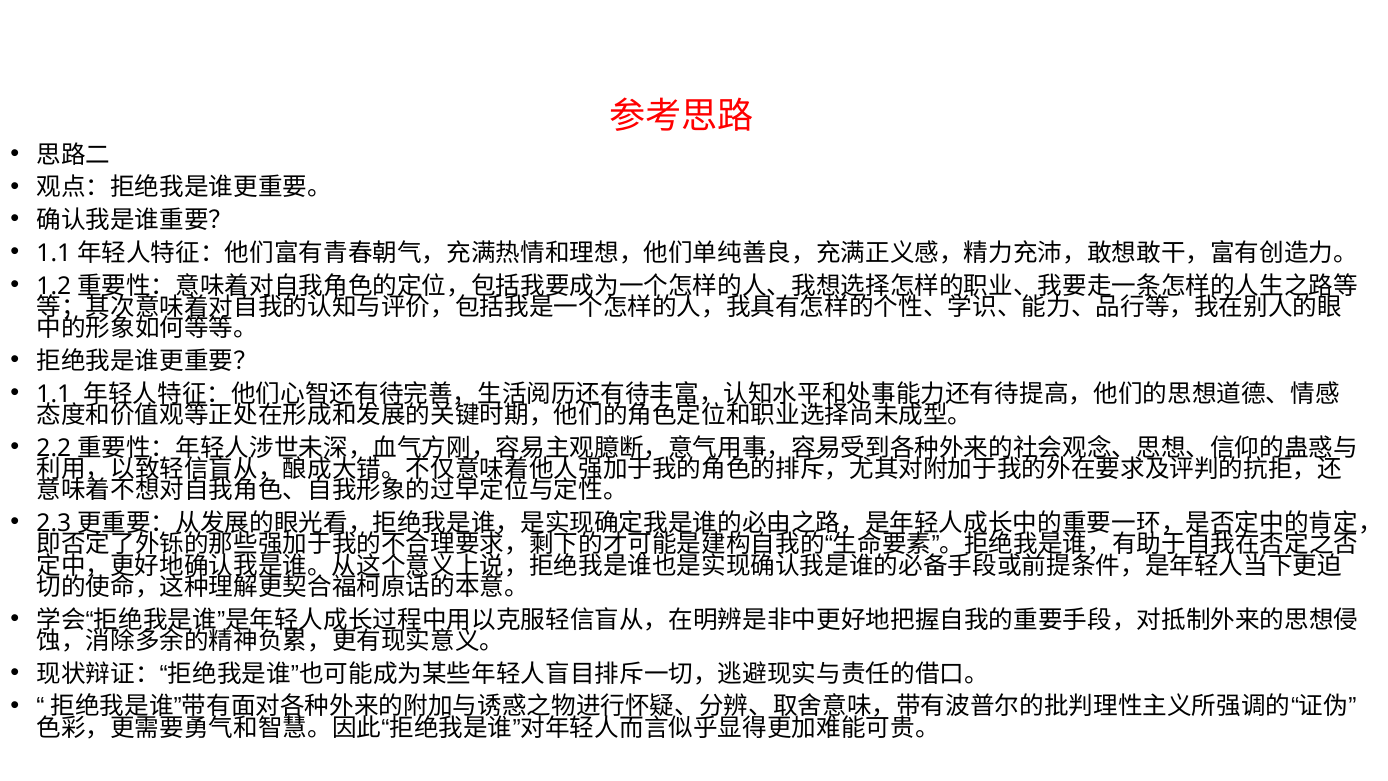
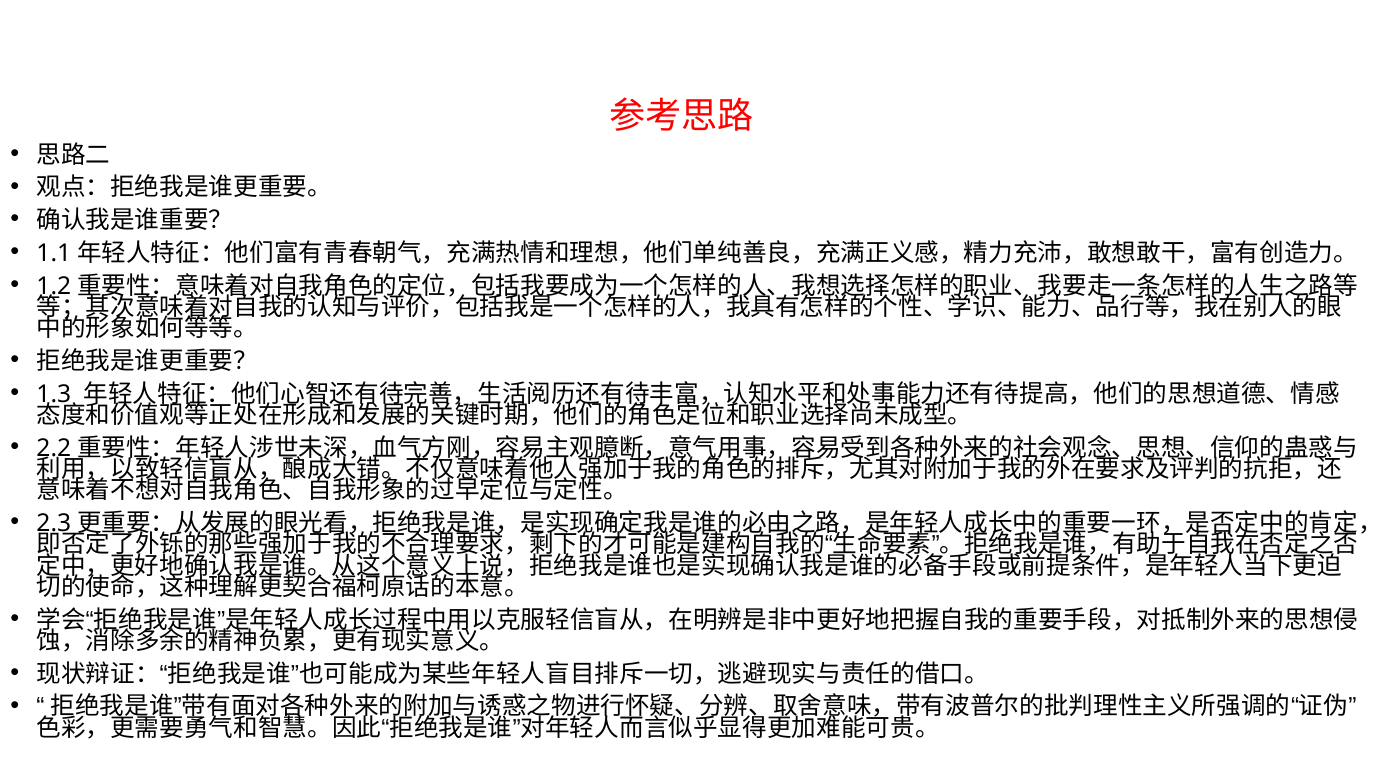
1.1: 1.1 -> 1.3 (54, 394)
